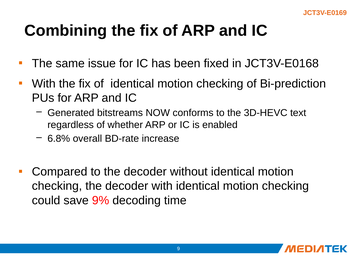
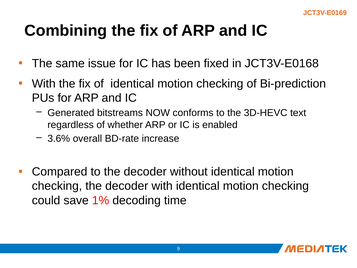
6.8%: 6.8% -> 3.6% (59, 139)
9%: 9% -> 1% (101, 200)
